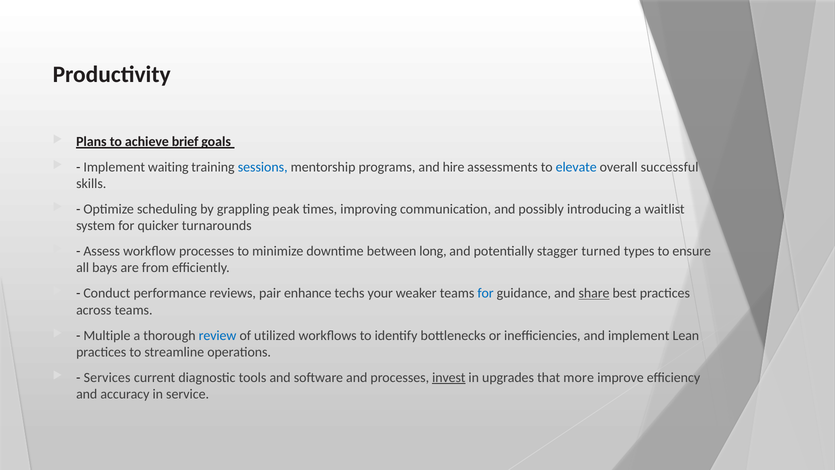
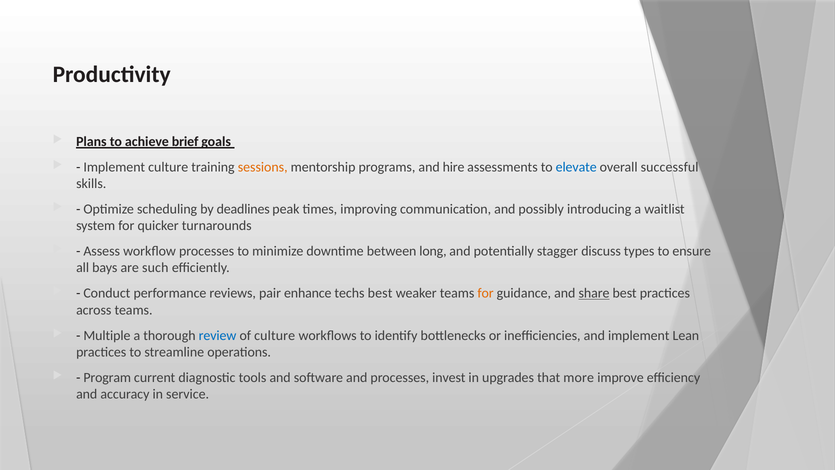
Implement waiting: waiting -> culture (168, 167)
sessions colour: blue -> orange (263, 167)
grappling: grappling -> deadlines (243, 209)
turned: turned -> discuss (601, 251)
from: from -> such (155, 268)
techs your: your -> best (380, 293)
for colour: blue -> orange (486, 293)
of utilized: utilized -> culture (275, 335)
Services: Services -> Program (107, 377)
invest underline: present -> none (449, 377)
